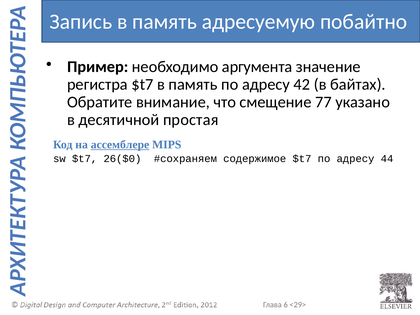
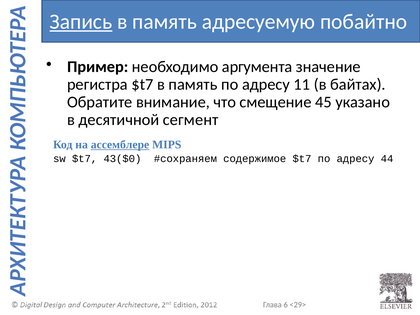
Запись underline: none -> present (81, 22)
42: 42 -> 11 (302, 84)
77: 77 -> 45 (323, 102)
простая: простая -> сегмент (191, 120)
26($0: 26($0 -> 43($0 (122, 159)
